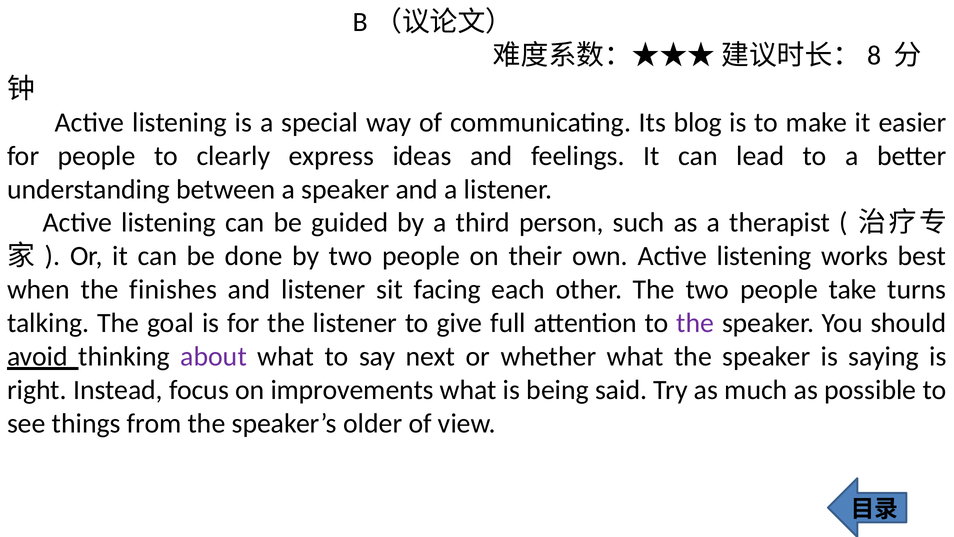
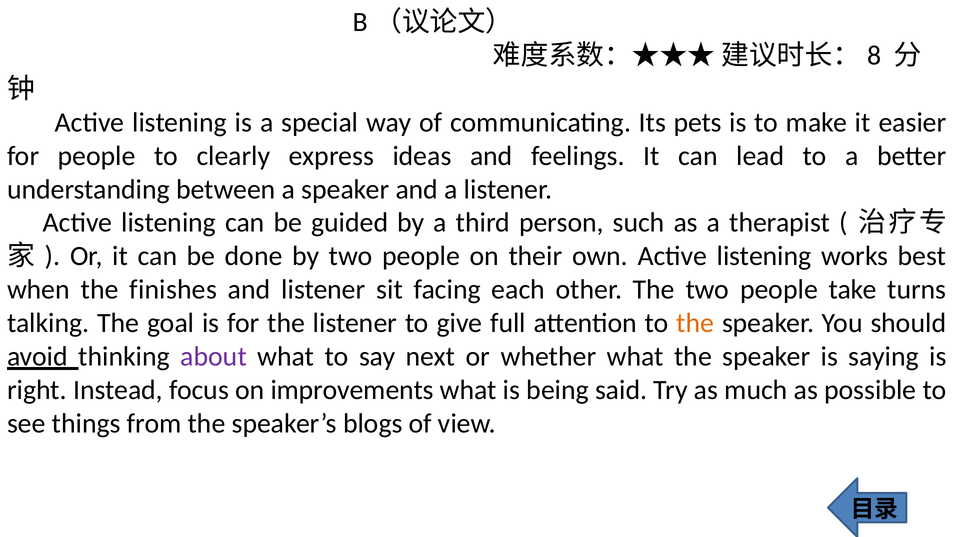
blog: blog -> pets (698, 122)
the colour: purple -> orange (695, 323)
older: older -> blogs (373, 423)
